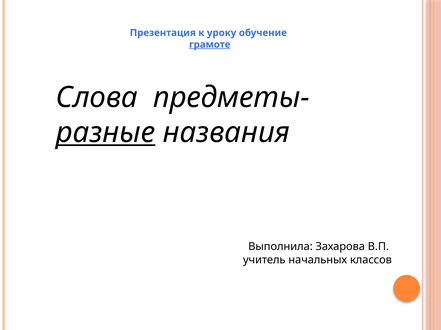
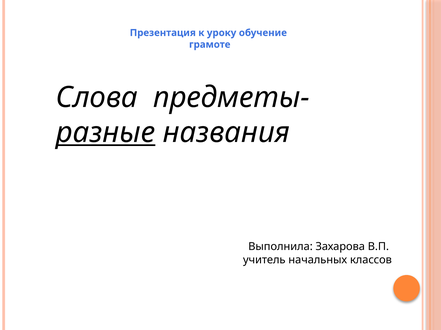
грамоте underline: present -> none (210, 45)
